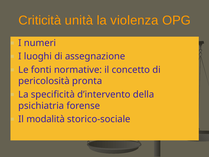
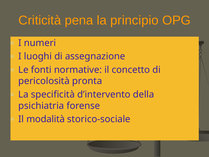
unità: unità -> pena (79, 20)
violenza: violenza -> principio (134, 20)
